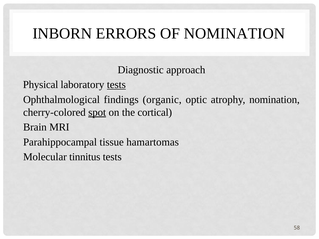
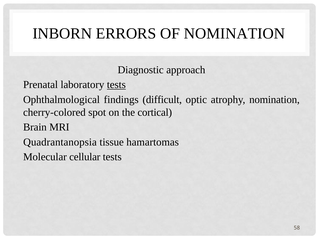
Physical: Physical -> Prenatal (41, 85)
organic: organic -> difficult (162, 100)
spot underline: present -> none (97, 112)
Parahippocampal: Parahippocampal -> Quadrantanopsia (60, 142)
tinnitus: tinnitus -> cellular (85, 157)
